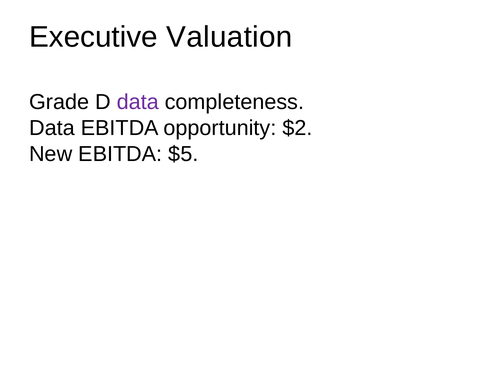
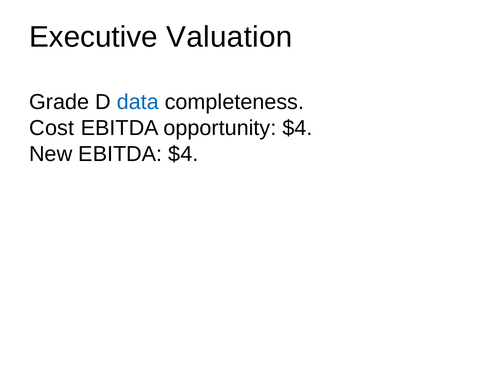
data colour: purple -> blue (138, 102)
Data: Data -> Cost (52, 128)
opportunity $2: $2 -> $4 (297, 128)
EBITDA $5: $5 -> $4 (183, 154)
